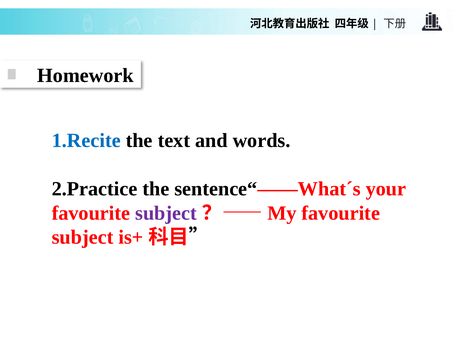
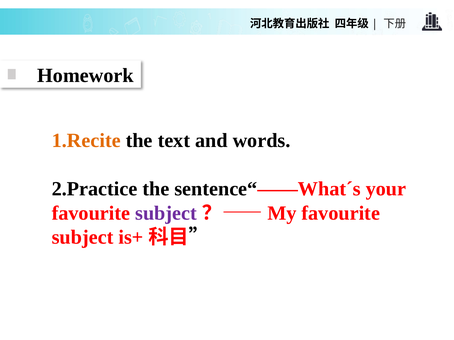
1.Recite colour: blue -> orange (86, 141)
